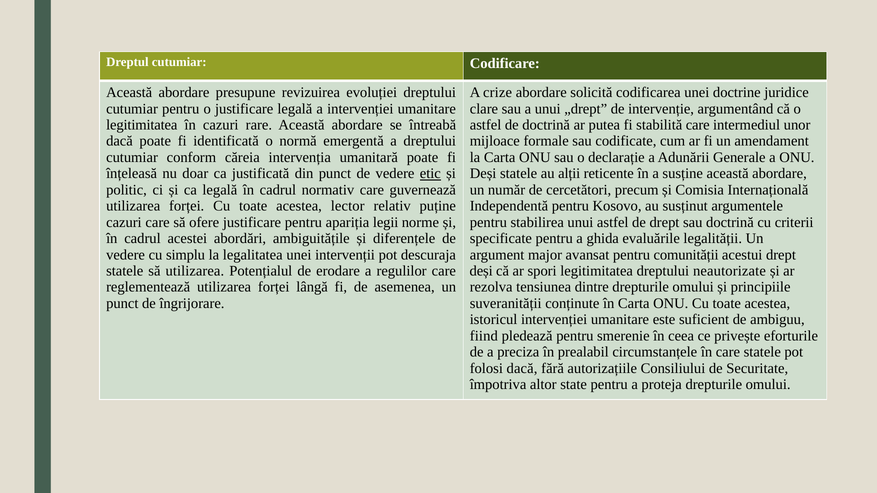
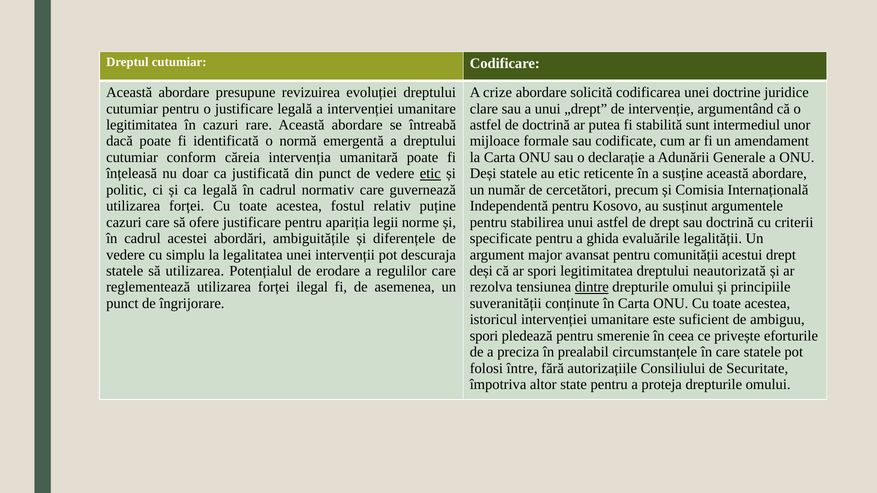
stabilită care: care -> sunt (698, 125)
au alții: alții -> etic (569, 174)
lector: lector -> fostul (348, 206)
neautorizate: neautorizate -> neautorizată (729, 271)
lângă: lângă -> ilegal (312, 287)
dintre underline: none -> present (592, 287)
fiind: fiind -> spori (484, 336)
folosi dacă: dacă -> între (522, 369)
